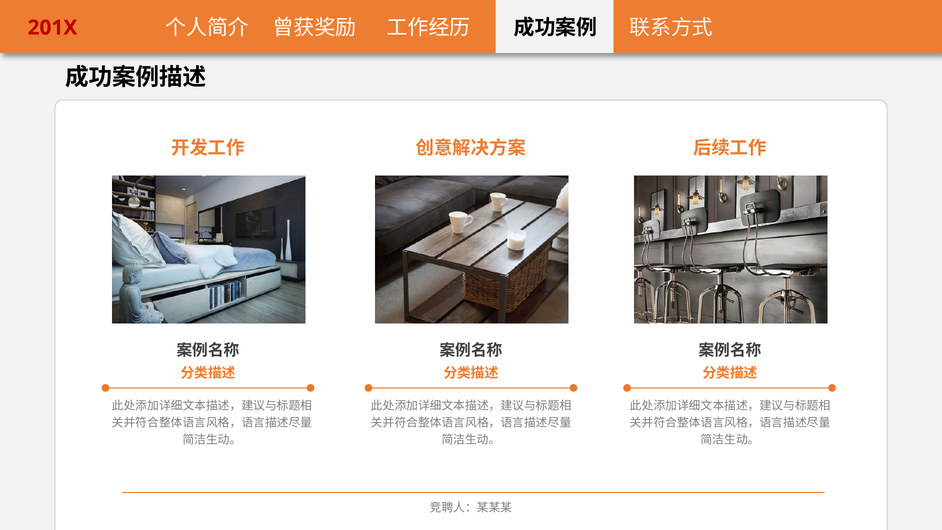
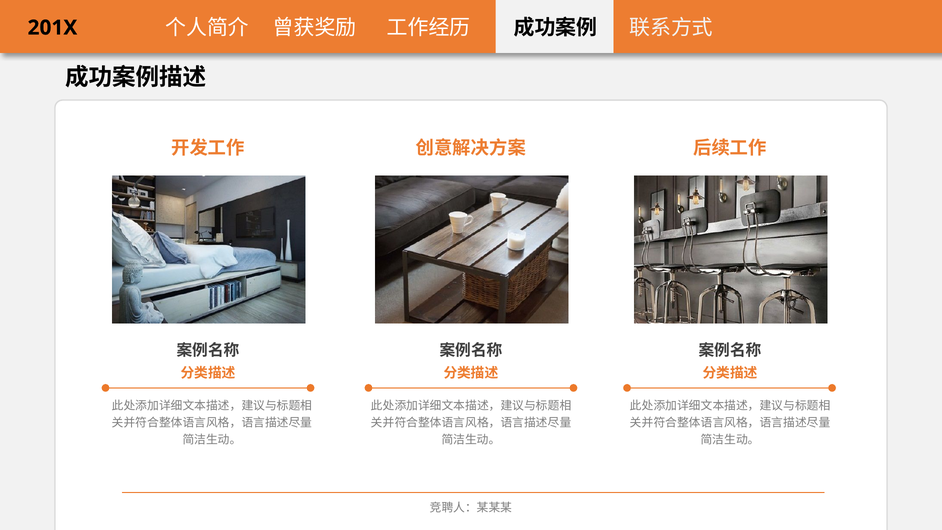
201X colour: red -> black (52, 28)
